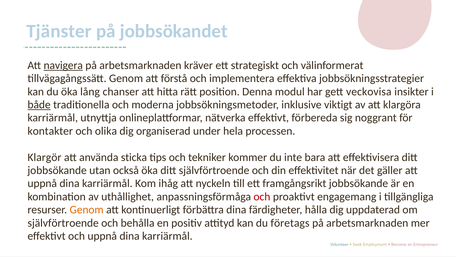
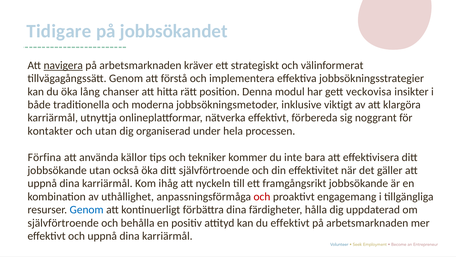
Tjänster: Tjänster -> Tidigare (59, 31)
både underline: present -> none (39, 105)
och olika: olika -> utan (106, 131)
Klargör: Klargör -> Förfina (44, 157)
sticka: sticka -> källor (134, 157)
Genom colour: orange -> blue (87, 209)
du företags: företags -> effektivt (290, 223)
